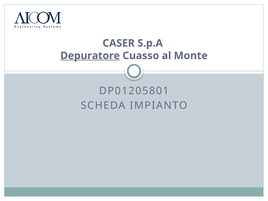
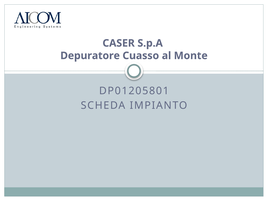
Depuratore underline: present -> none (90, 56)
